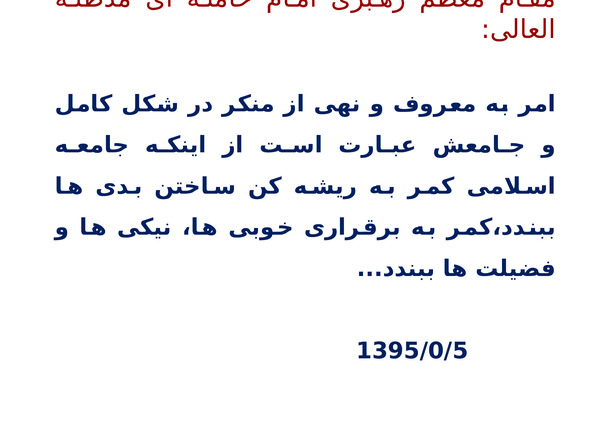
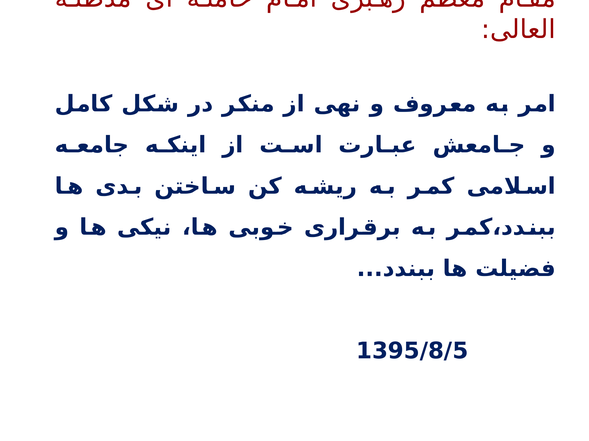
1395/0/5: 1395/0/5 -> 1395/8/5 (412, 352)
